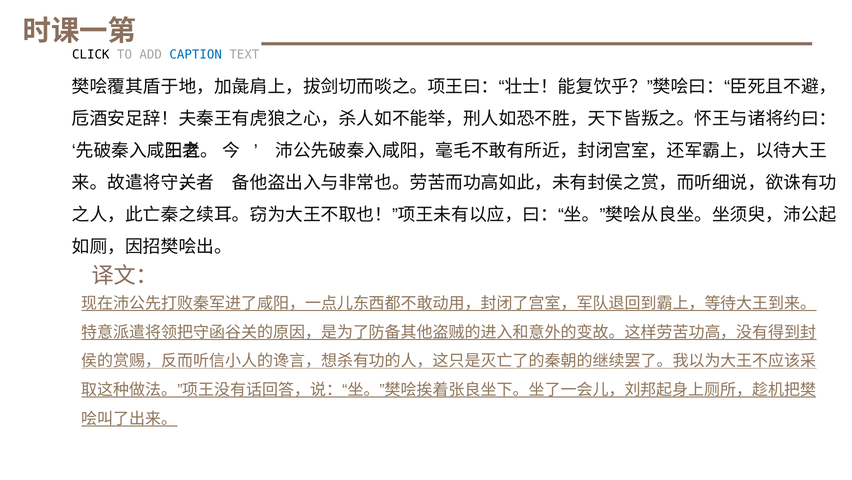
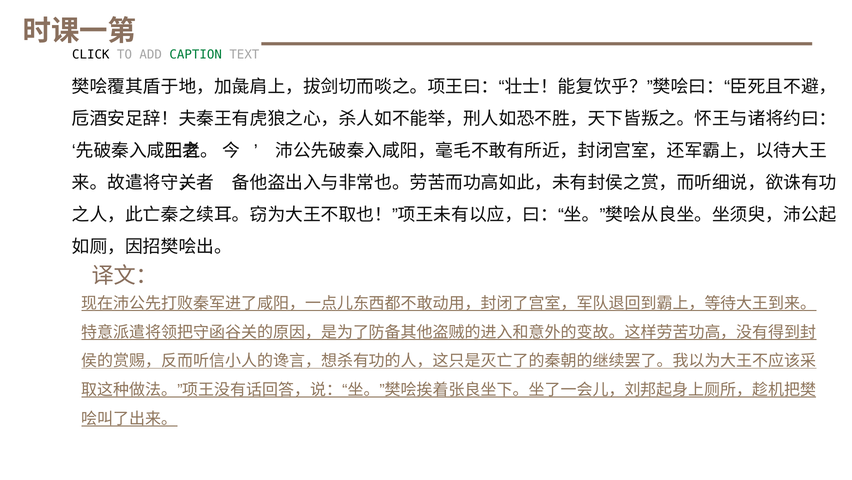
CAPTION colour: blue -> green (196, 55)
